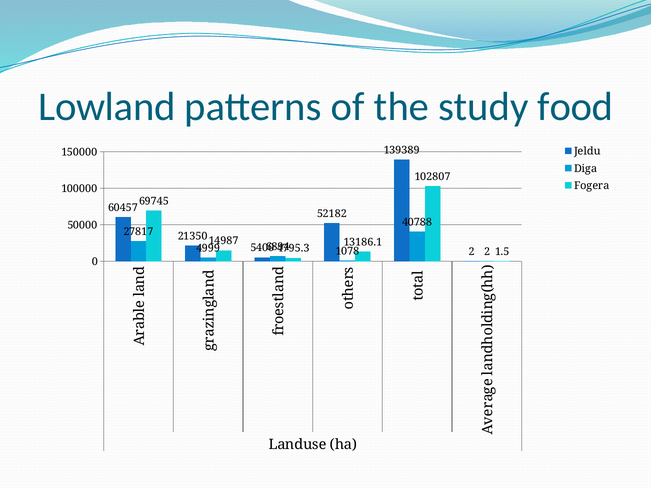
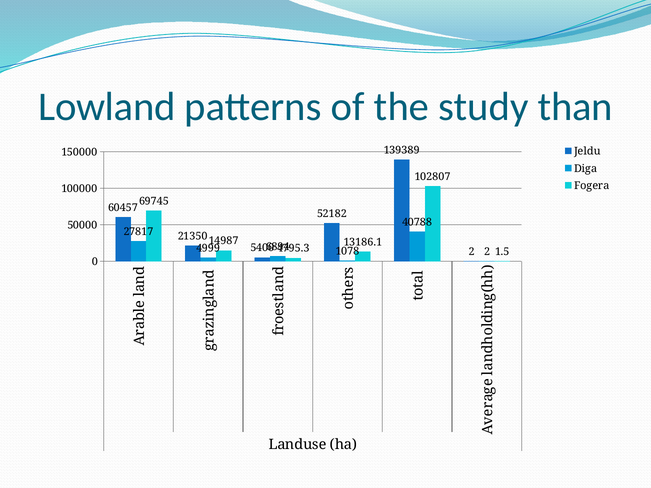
food: food -> than (575, 107)
